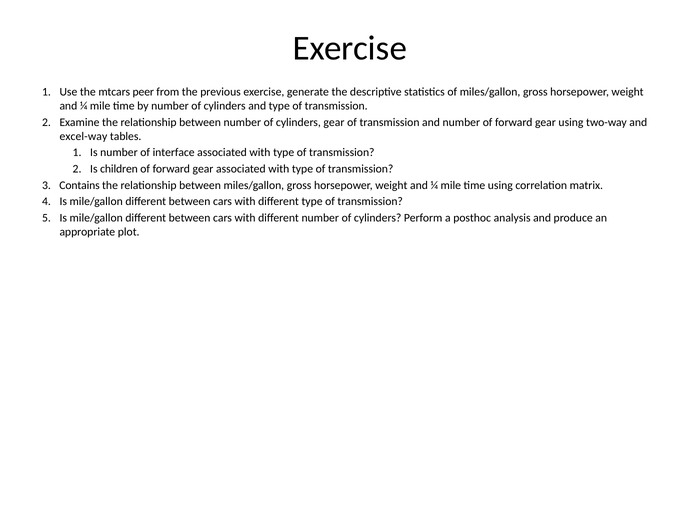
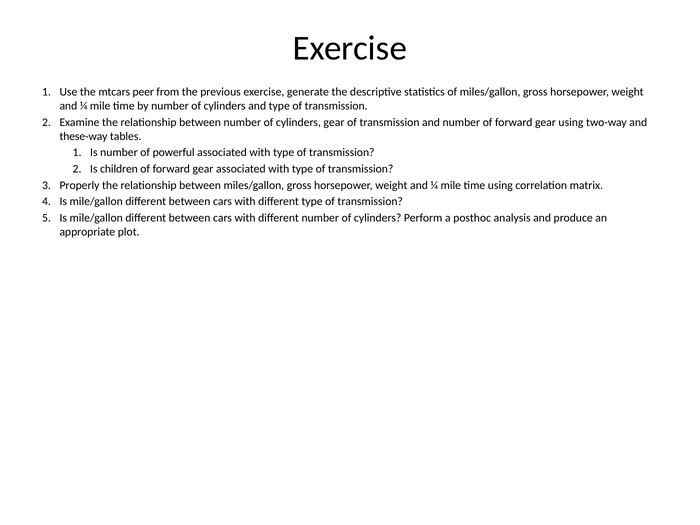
excel-way: excel-way -> these-way (84, 136)
interface: interface -> powerful (174, 153)
Contains: Contains -> Properly (79, 185)
